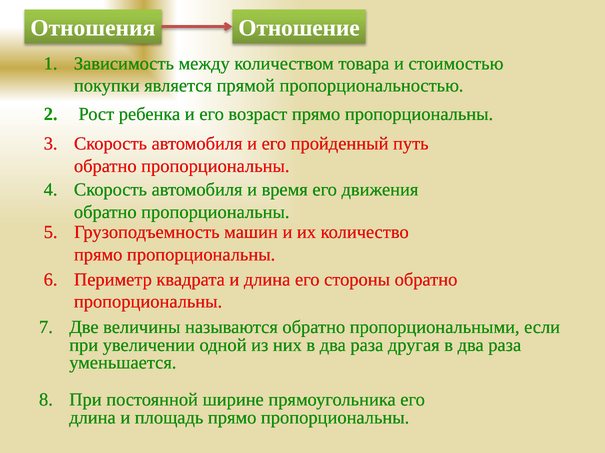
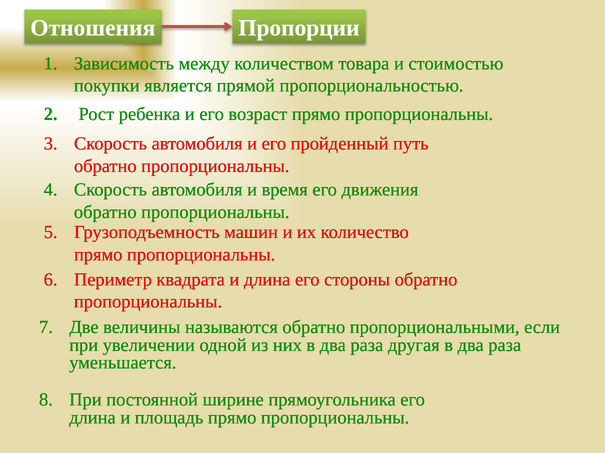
Отношение: Отношение -> Пропорции (299, 28)
